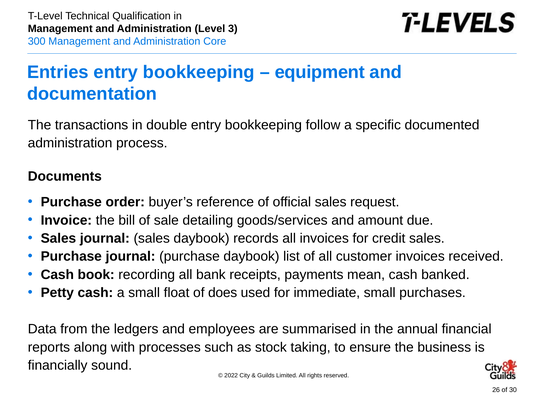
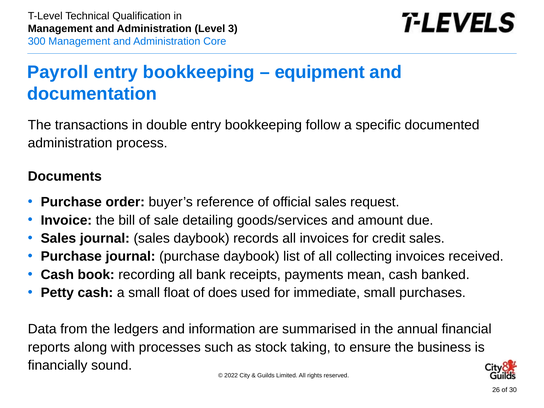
Entries: Entries -> Payroll (58, 72)
customer: customer -> collecting (364, 257)
employees: employees -> information (222, 329)
